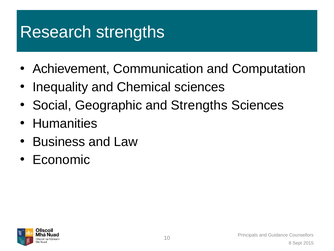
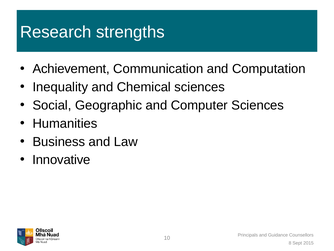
and Strengths: Strengths -> Computer (199, 105)
Economic: Economic -> Innovative (61, 160)
